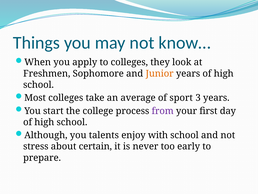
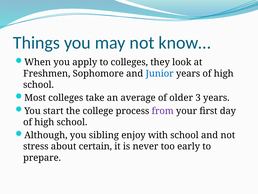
Junior colour: orange -> blue (160, 73)
sport: sport -> older (181, 98)
talents: talents -> sibling (104, 135)
